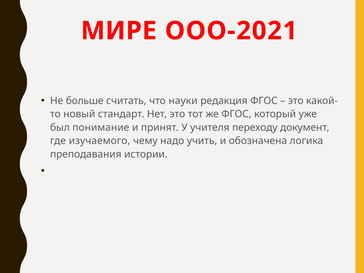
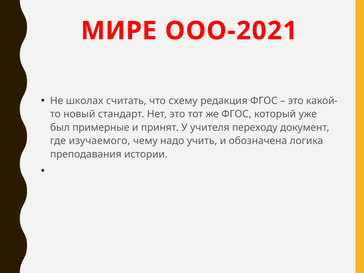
больше: больше -> школах (85, 101)
науки: науки -> схему (183, 101)
понимание: понимание -> примерные (101, 127)
